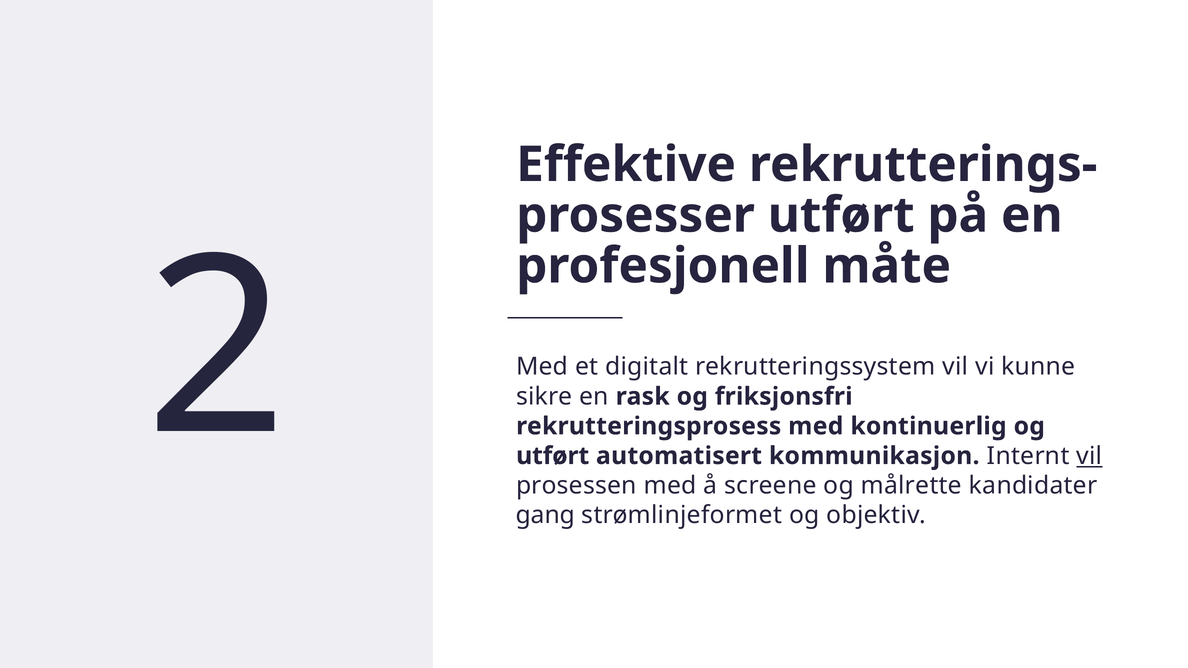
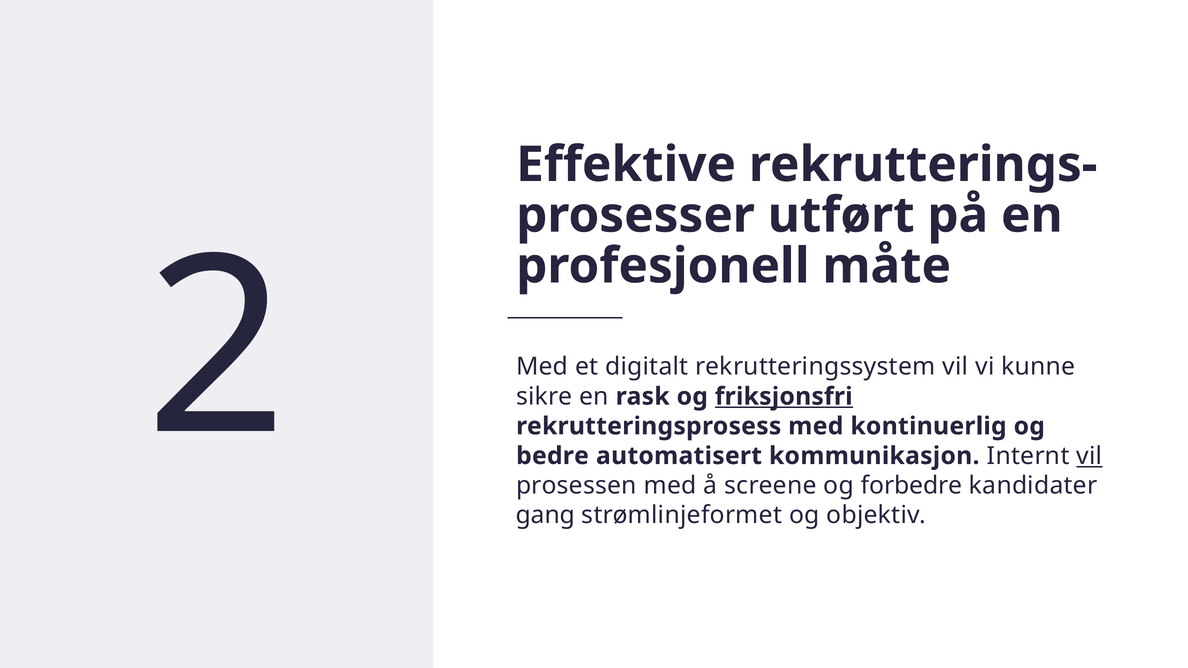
friksjonsfri underline: none -> present (784, 397)
utført: utført -> bedre (552, 456)
målrette: målrette -> forbedre (912, 486)
